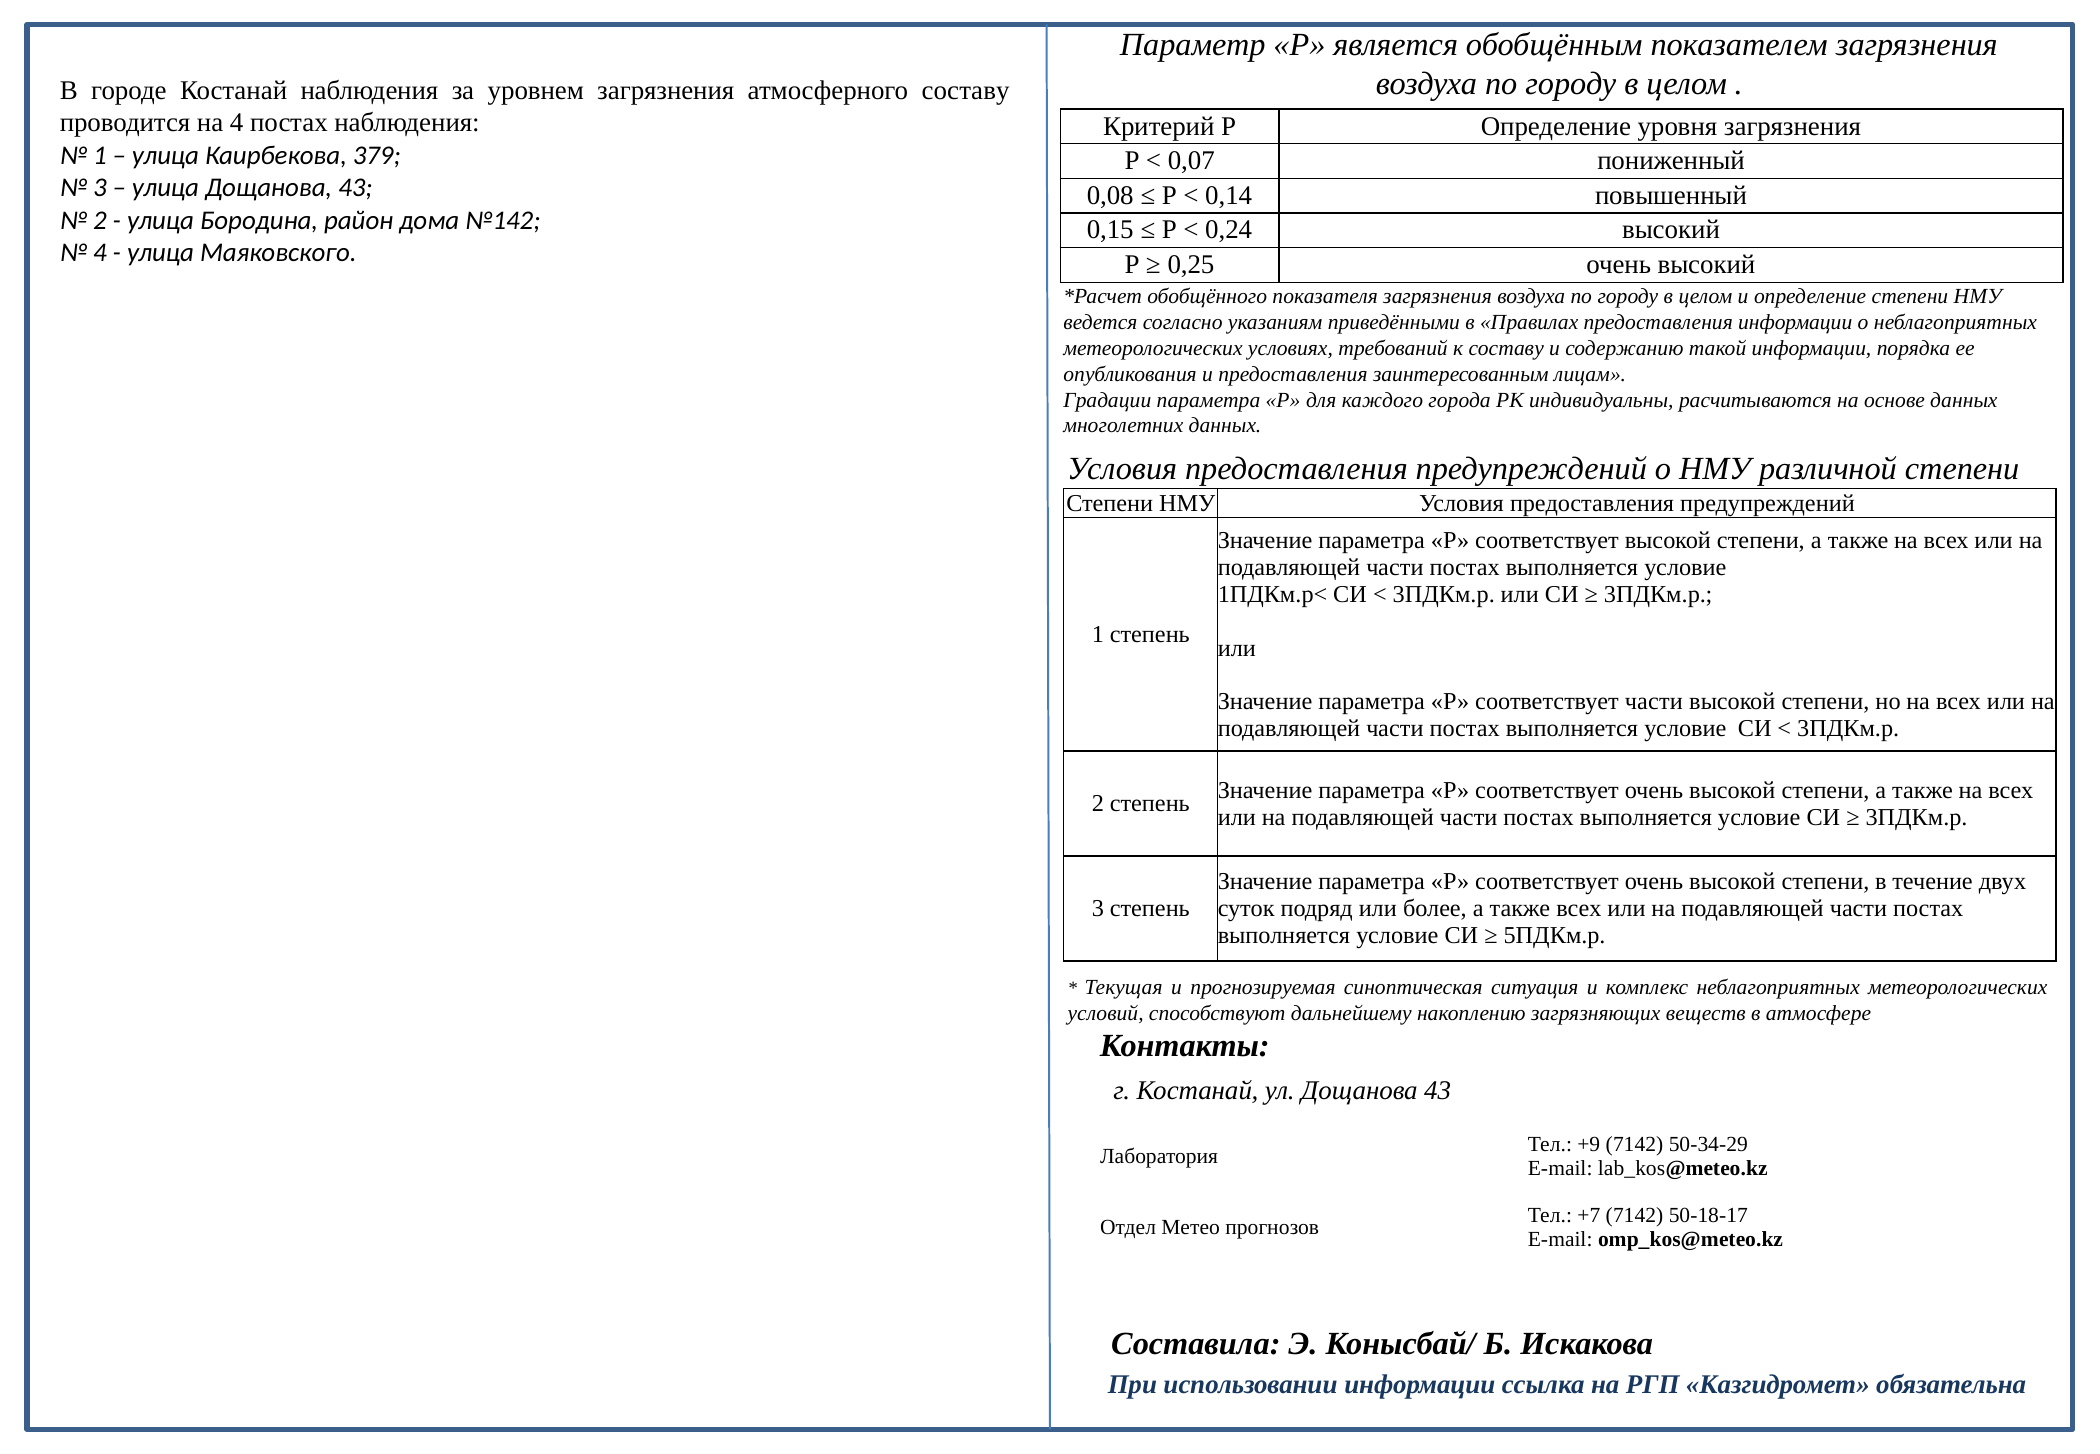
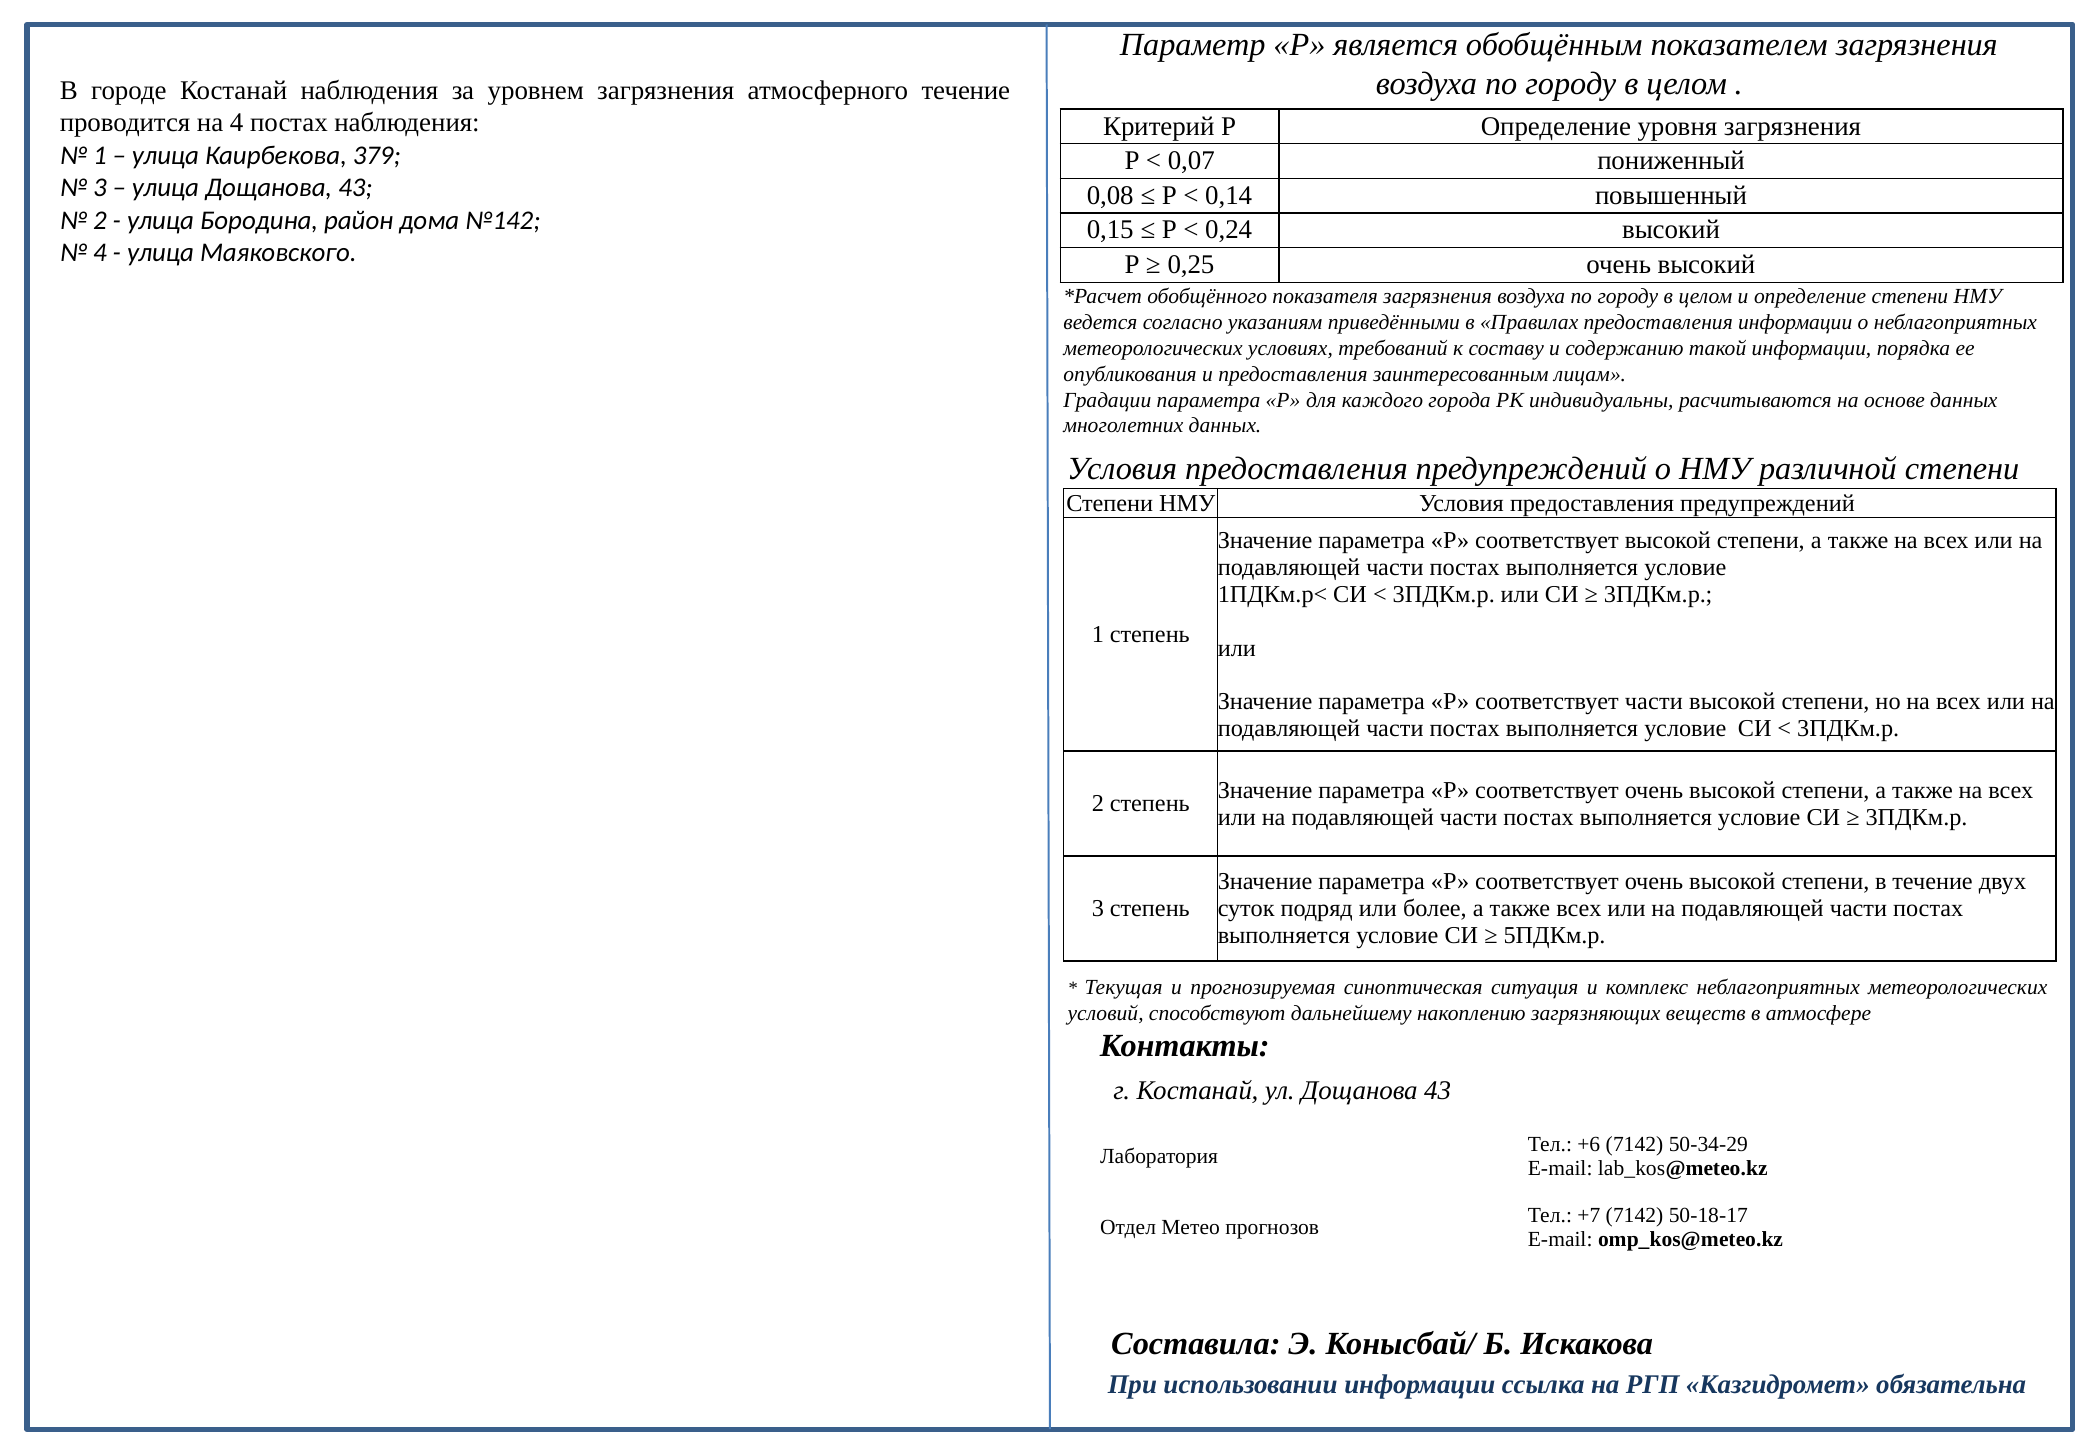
атмосферного составу: составу -> течение (966, 91)
+9: +9 -> +6 (1589, 1145)
